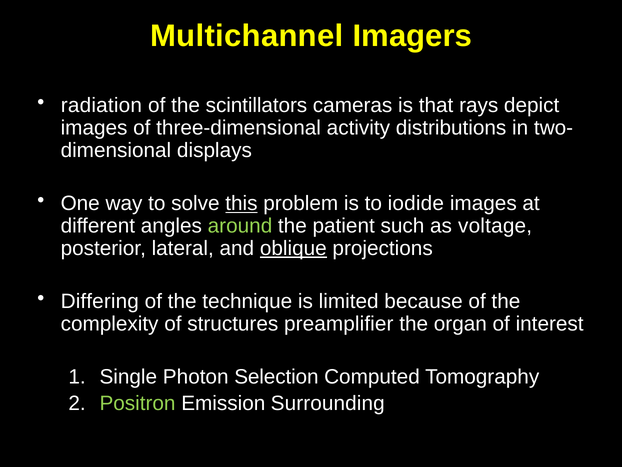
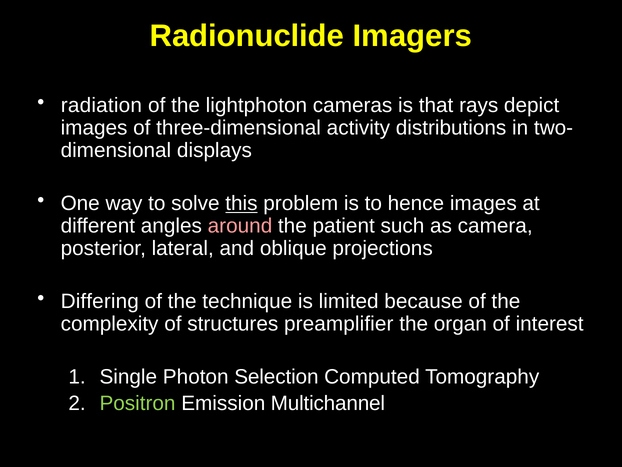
Multichannel: Multichannel -> Radionuclide (247, 36)
scintillators: scintillators -> lightphoton (256, 105)
iodide: iodide -> hence (416, 203)
around colour: light green -> pink (240, 226)
voltage: voltage -> camera (495, 226)
oblique underline: present -> none (293, 248)
Surrounding: Surrounding -> Multichannel (328, 403)
